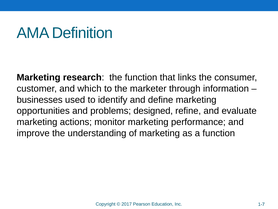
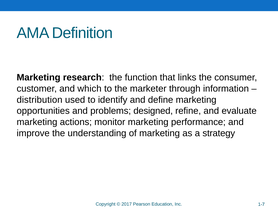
businesses: businesses -> distribution (40, 100)
a function: function -> strategy (219, 133)
